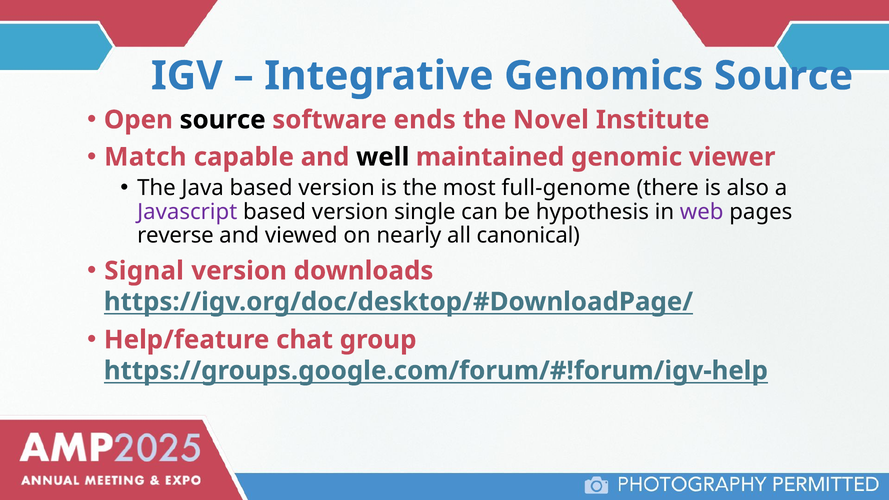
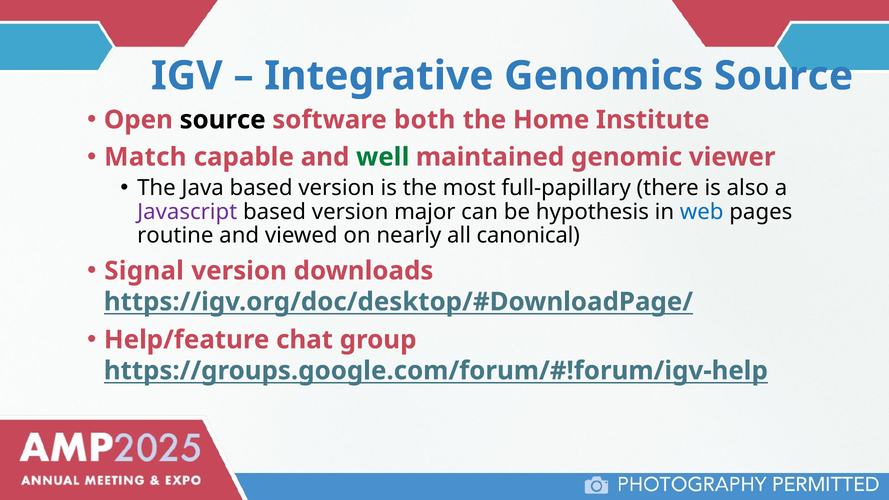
ends: ends -> both (425, 120)
Novel: Novel -> Home (551, 120)
well colour: black -> green (383, 157)
full-genome: full-genome -> full-papillary (566, 188)
single: single -> major (425, 212)
web colour: purple -> blue (702, 212)
reverse: reverse -> routine (175, 236)
